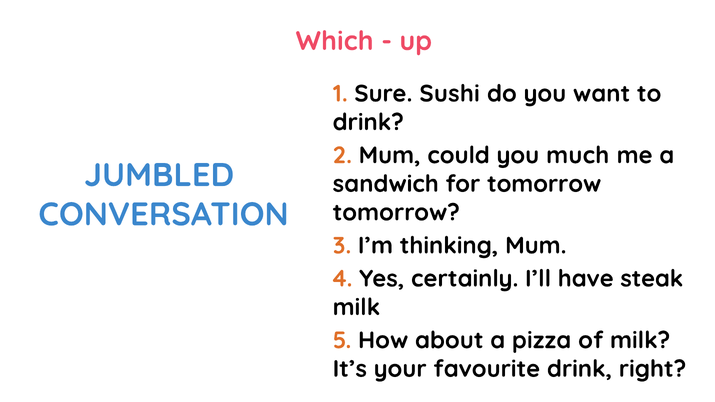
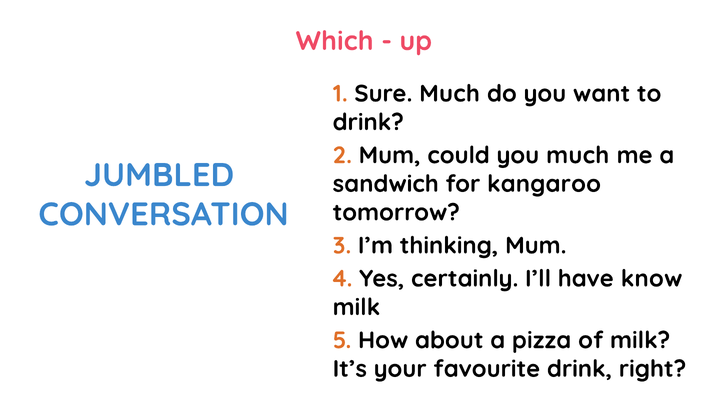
Sure Sushi: Sushi -> Much (450, 94)
for tomorrow: tomorrow -> kangaroo (544, 184)
steak: steak -> know (652, 279)
